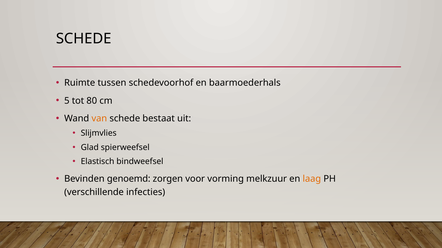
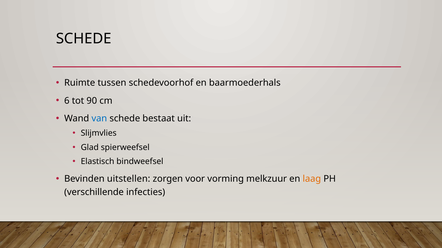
5: 5 -> 6 (67, 101)
80: 80 -> 90 (92, 101)
van colour: orange -> blue (99, 119)
genoemd: genoemd -> uitstellen (129, 179)
